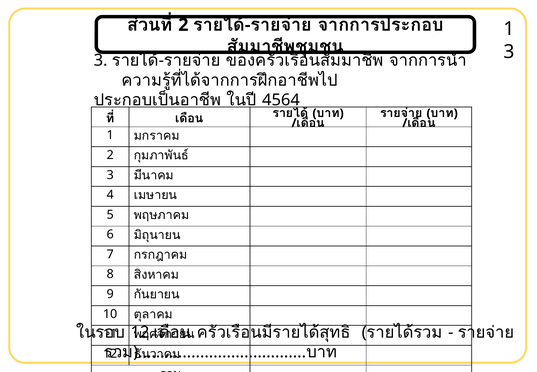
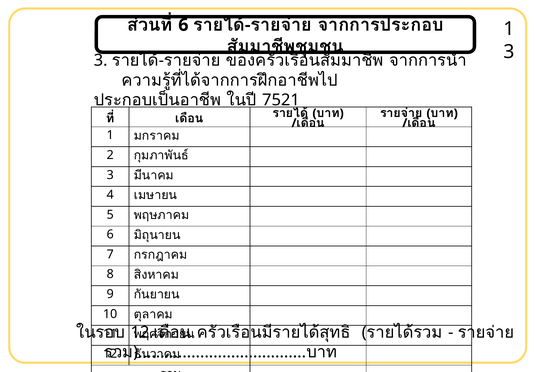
2: 2 -> 6 (183, 25)
4564: 4564 -> 7521 (281, 100)
